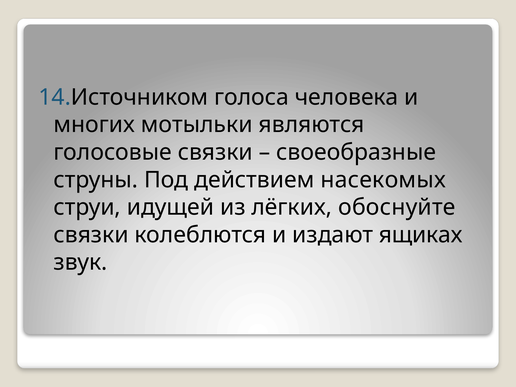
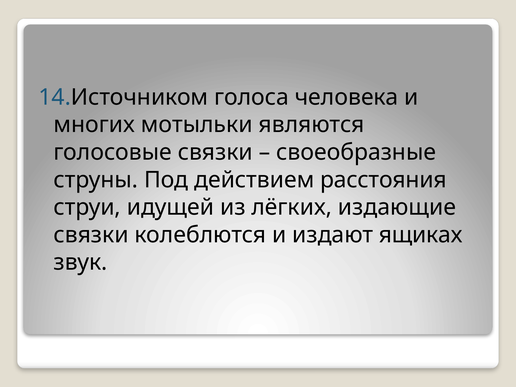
насекомых: насекомых -> расстояния (383, 180)
обоснуйте: обоснуйте -> издающие (397, 207)
